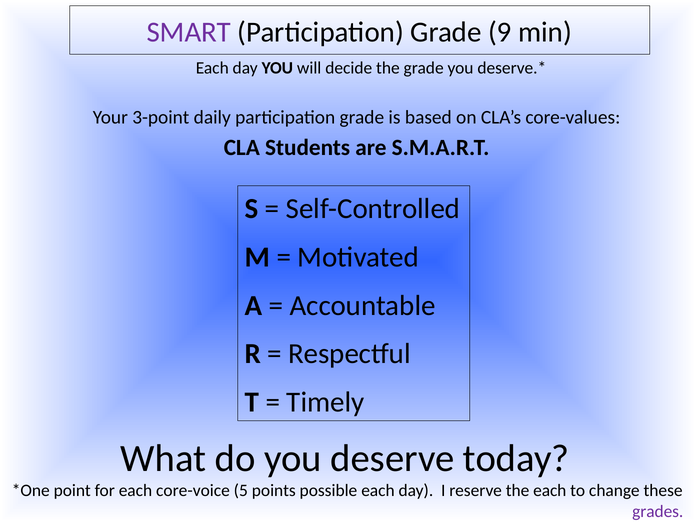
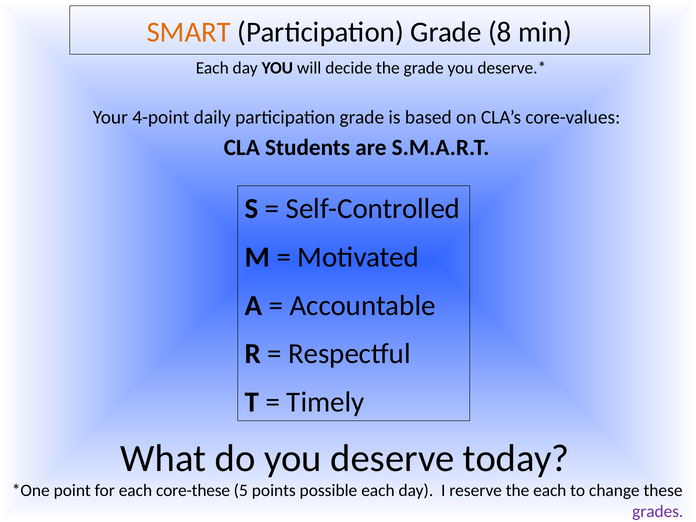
SMART colour: purple -> orange (189, 32)
9: 9 -> 8 (500, 32)
3-point: 3-point -> 4-point (161, 117)
core-voice: core-voice -> core-these (193, 491)
